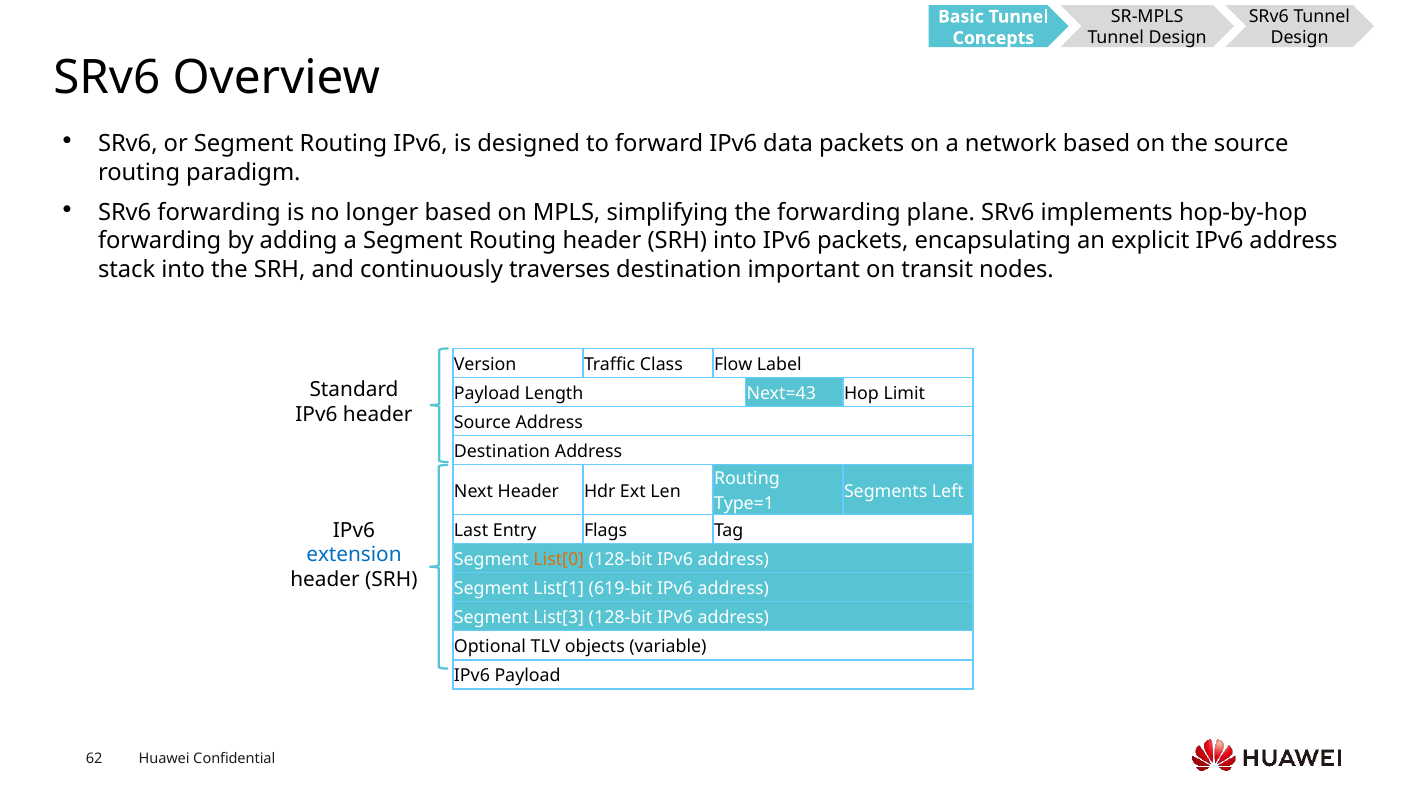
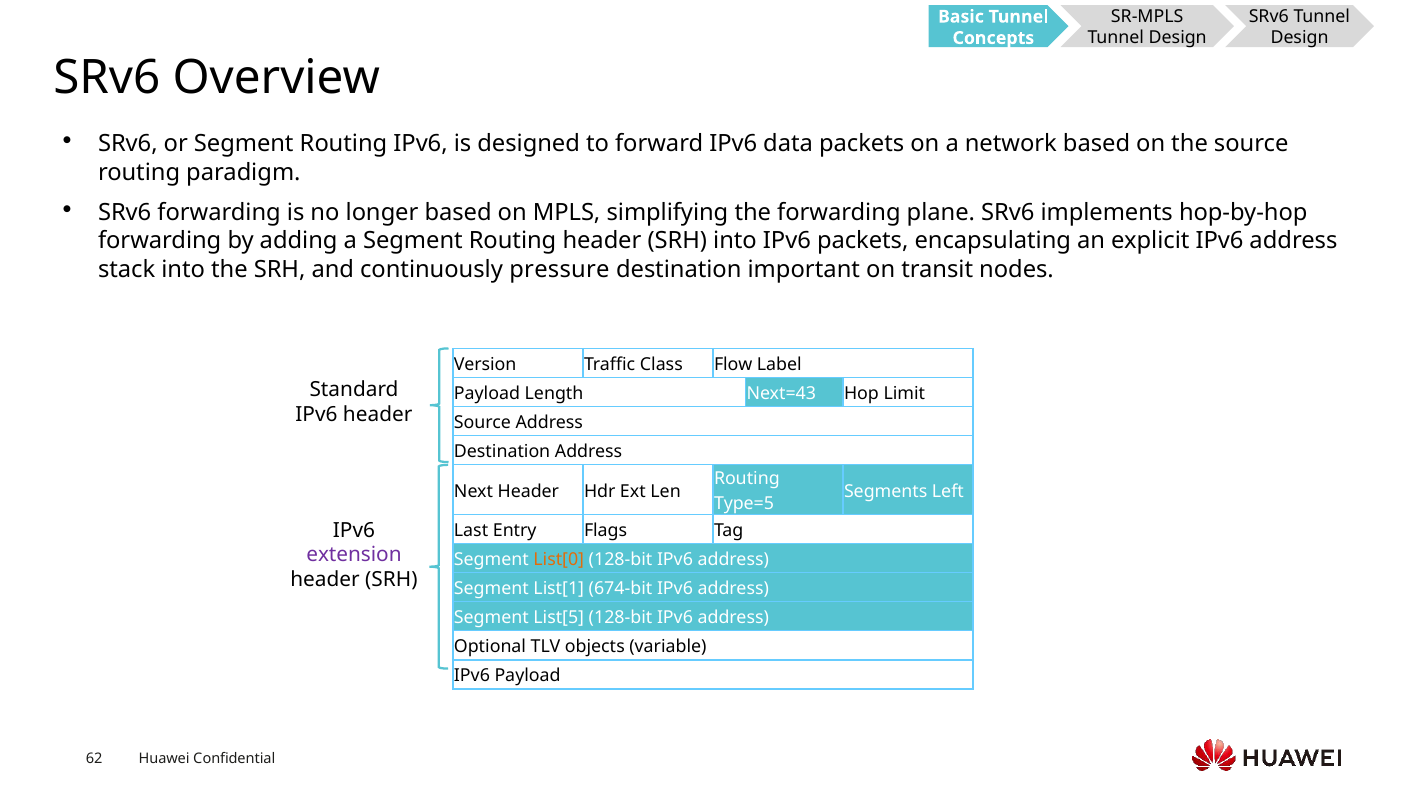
traverses: traverses -> pressure (559, 269)
Type=1: Type=1 -> Type=5 (744, 503)
extension colour: blue -> purple (354, 555)
619-bit: 619-bit -> 674-bit (620, 589)
List[3: List[3 -> List[5 (559, 618)
